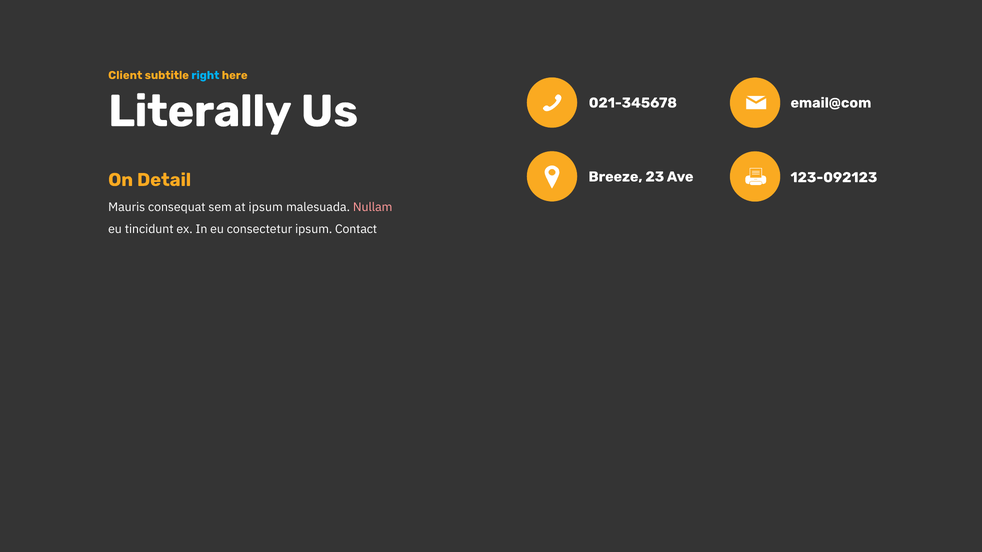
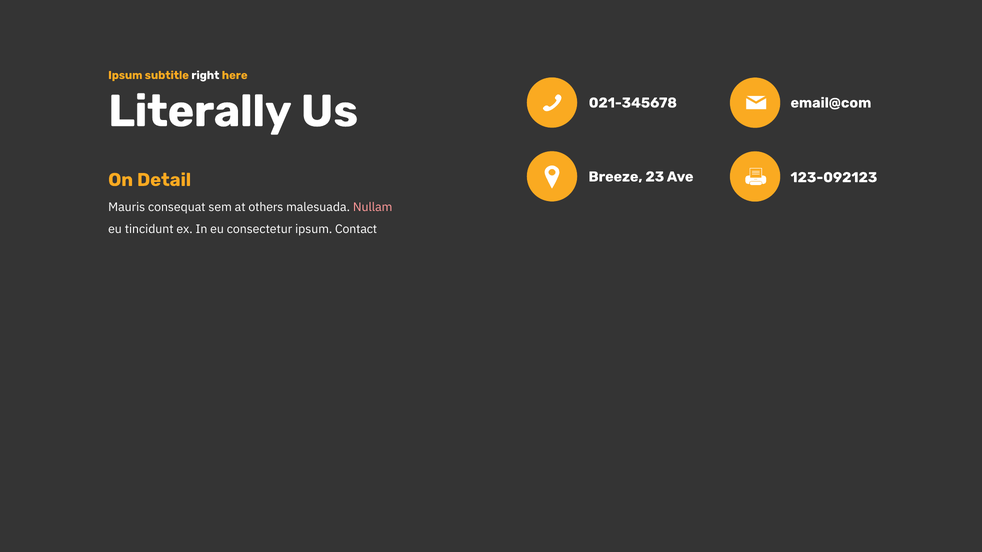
Client: Client -> Ipsum (125, 75)
right colour: light blue -> white (205, 75)
at ipsum: ipsum -> others (266, 207)
